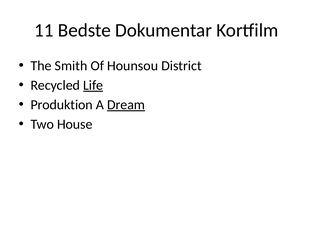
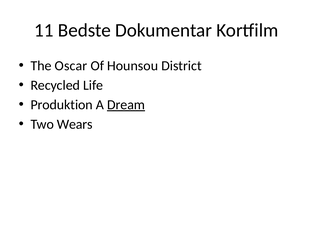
Smith: Smith -> Oscar (71, 66)
Life underline: present -> none (93, 85)
House: House -> Wears (75, 124)
